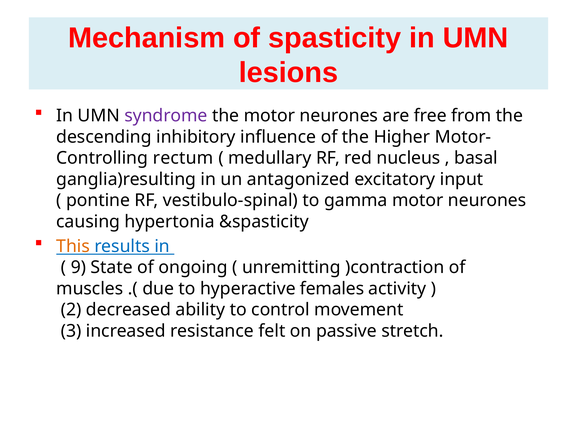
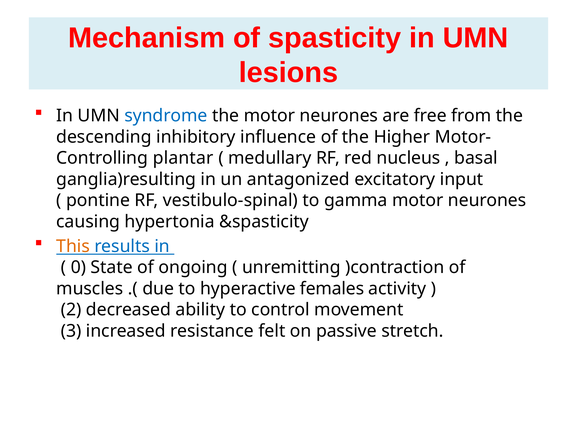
syndrome colour: purple -> blue (166, 116)
rectum: rectum -> plantar (183, 158)
9: 9 -> 0 (78, 267)
